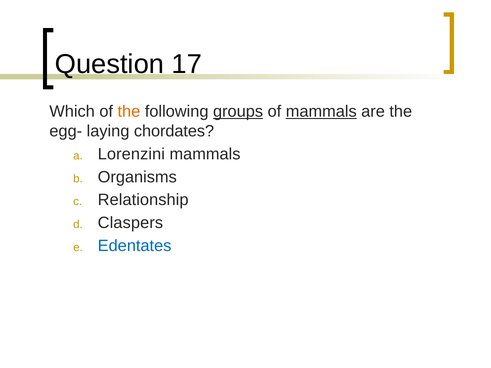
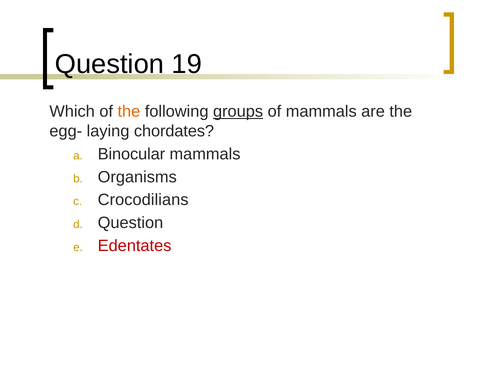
17: 17 -> 19 (187, 64)
mammals underline: present -> none (321, 112)
Lorenzini: Lorenzini -> Binocular (131, 154)
Relationship: Relationship -> Crocodilians (143, 200)
Claspers: Claspers -> Question (130, 223)
Edentates colour: blue -> red (135, 246)
